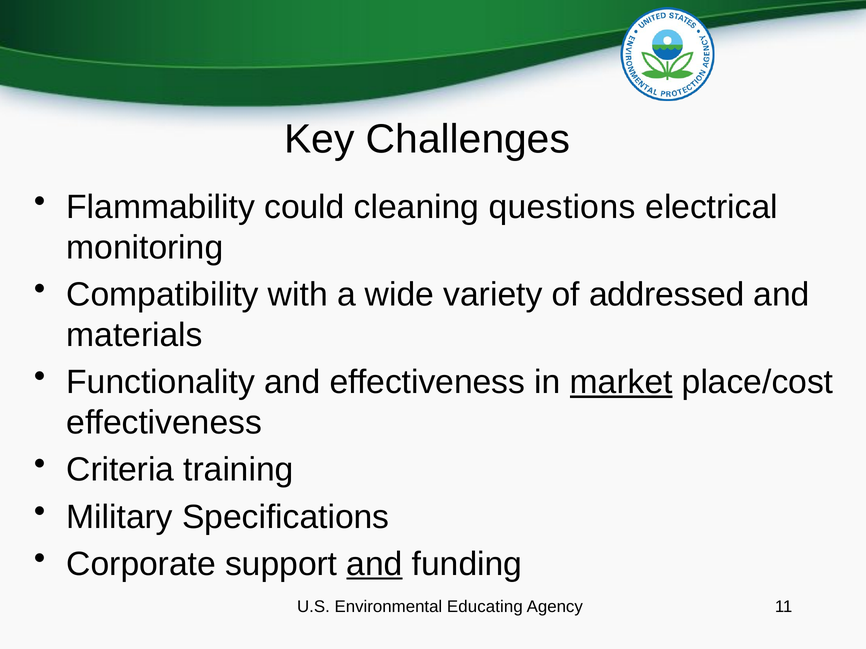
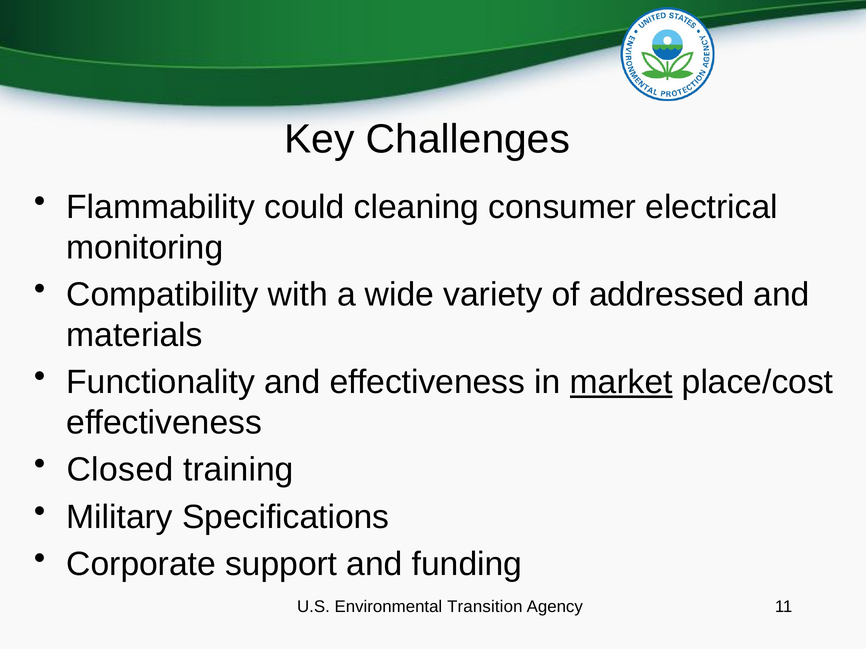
questions: questions -> consumer (562, 207)
Criteria: Criteria -> Closed (120, 470)
and underline: present -> none (375, 565)
Educating: Educating -> Transition (485, 607)
